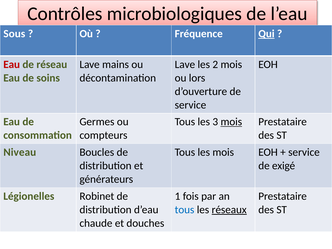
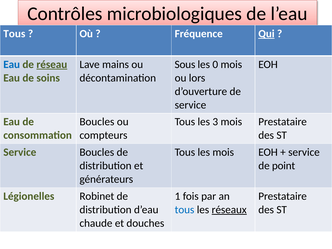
Sous: Sous -> Tous (14, 34)
Eau colour: red -> blue (12, 64)
réseau underline: none -> present (52, 64)
Lave: Lave -> Sous (185, 64)
2: 2 -> 0 (215, 64)
Germes: Germes -> Boucles (97, 122)
mois underline: present -> none (231, 122)
Niveau: Niveau -> Service (20, 152)
exigé: exigé -> point (284, 166)
